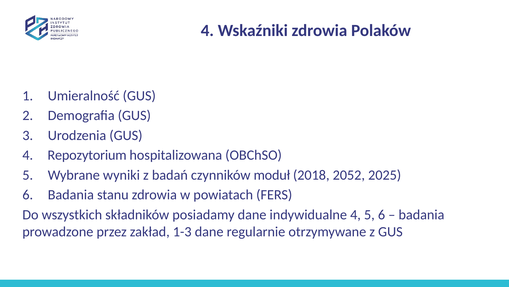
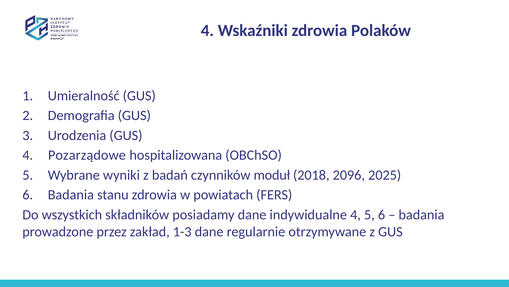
Repozytorium: Repozytorium -> Pozarządowe (87, 155)
2052: 2052 -> 2096 (349, 175)
